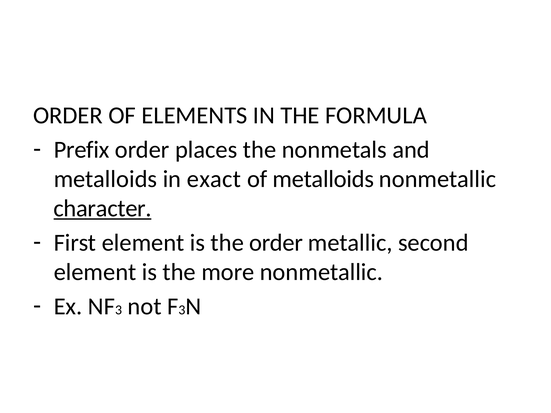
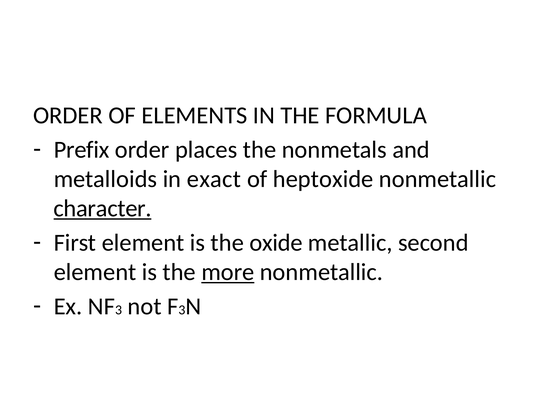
of metalloids: metalloids -> heptoxide (323, 179)
the order: order -> oxide (276, 243)
more underline: none -> present (228, 272)
